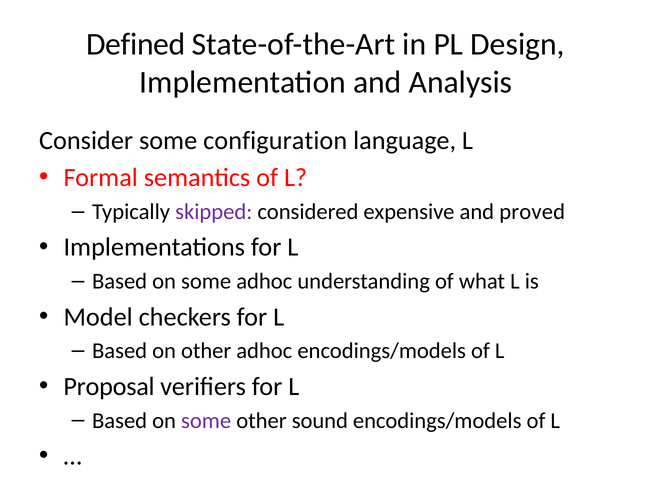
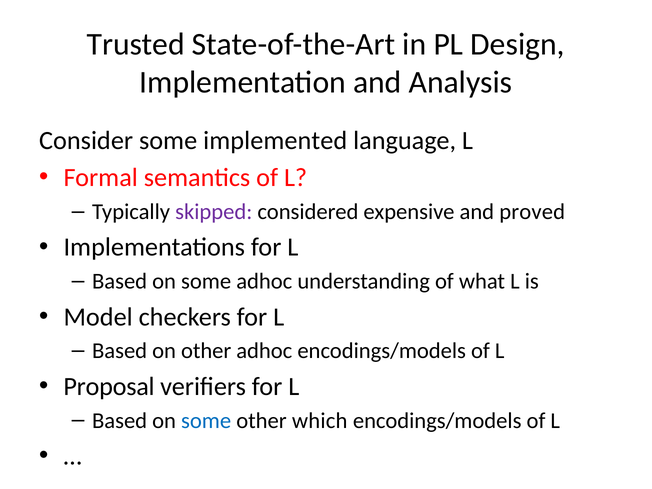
Defined: Defined -> Trusted (136, 44)
configuration: configuration -> implemented (275, 140)
some colour: purple -> blue (206, 421)
sound: sound -> which (320, 421)
